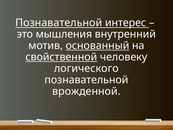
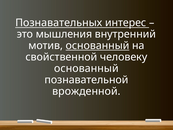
Познавательной: Познавательной -> Познавательных (59, 23)
свойственной underline: present -> none (61, 57)
логического: логического -> основанный (86, 68)
